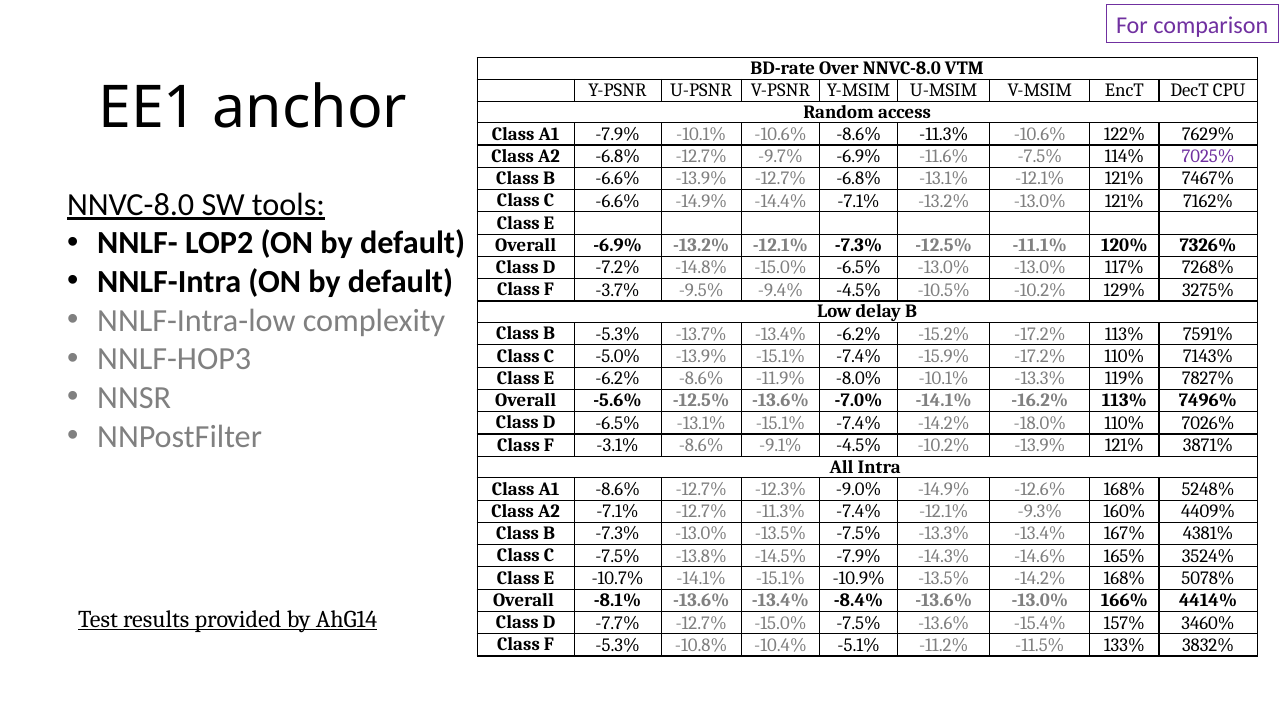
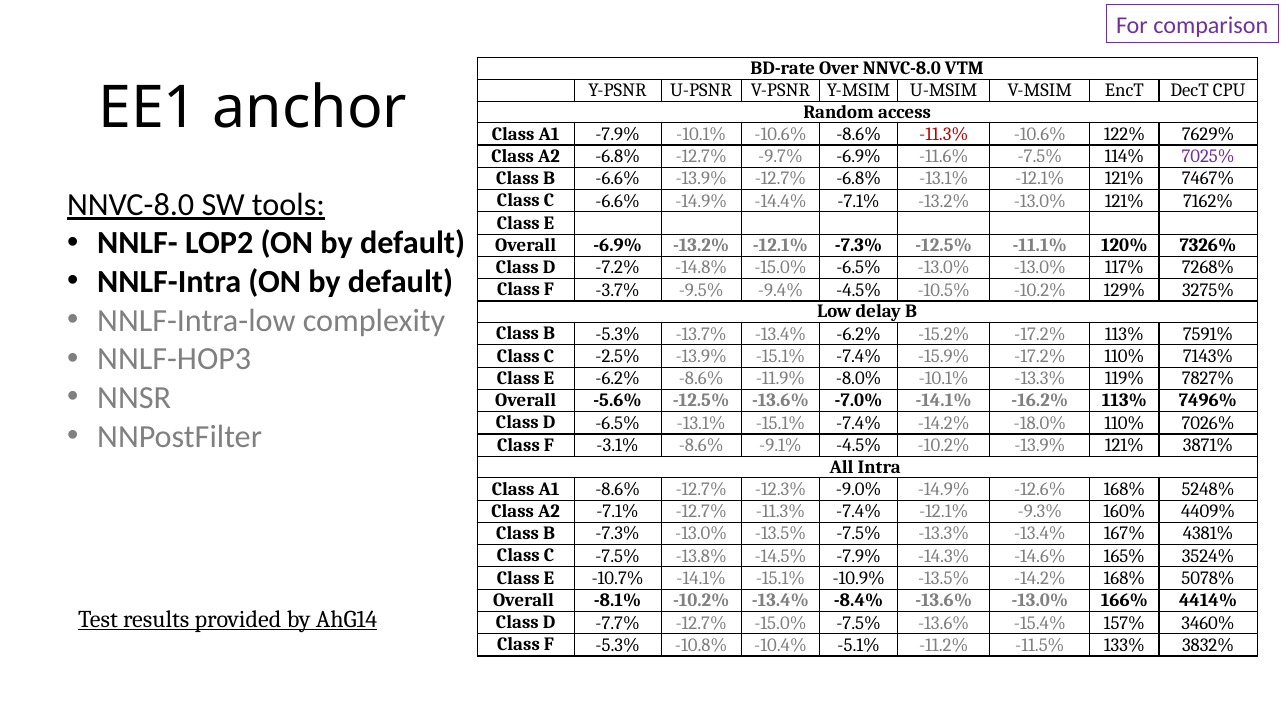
-11.3% colour: black -> red (944, 134)
-5.0%: -5.0% -> -2.5% (618, 356)
-8.1% -13.6%: -13.6% -> -10.2% (701, 601)
